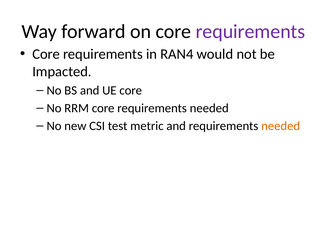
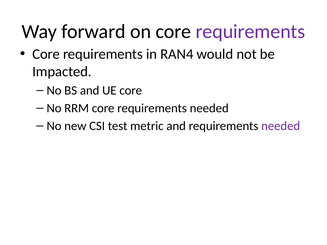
needed colour: orange -> purple (281, 126)
